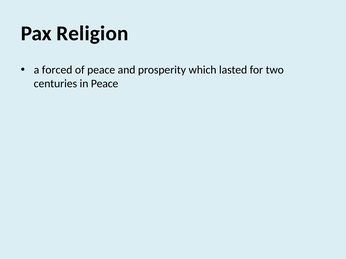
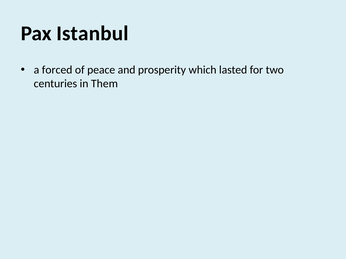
Religion: Religion -> Istanbul (92, 33)
in Peace: Peace -> Them (104, 84)
